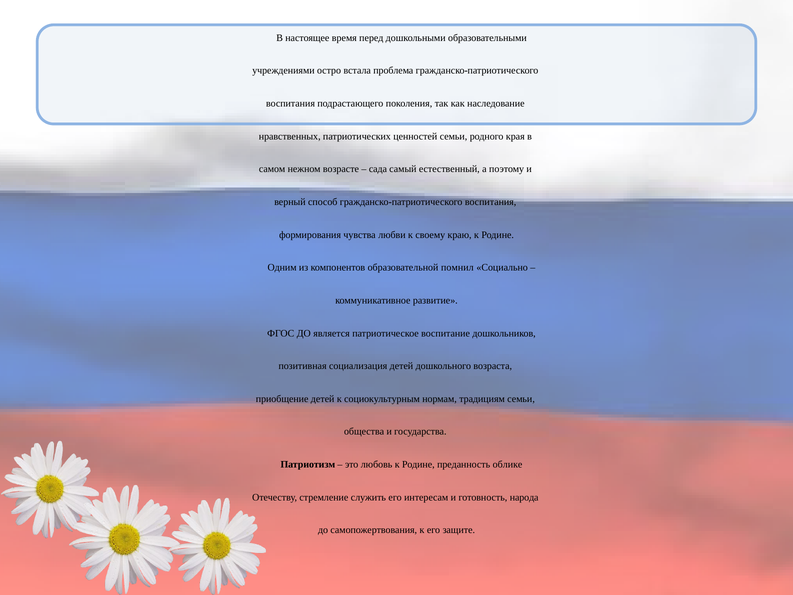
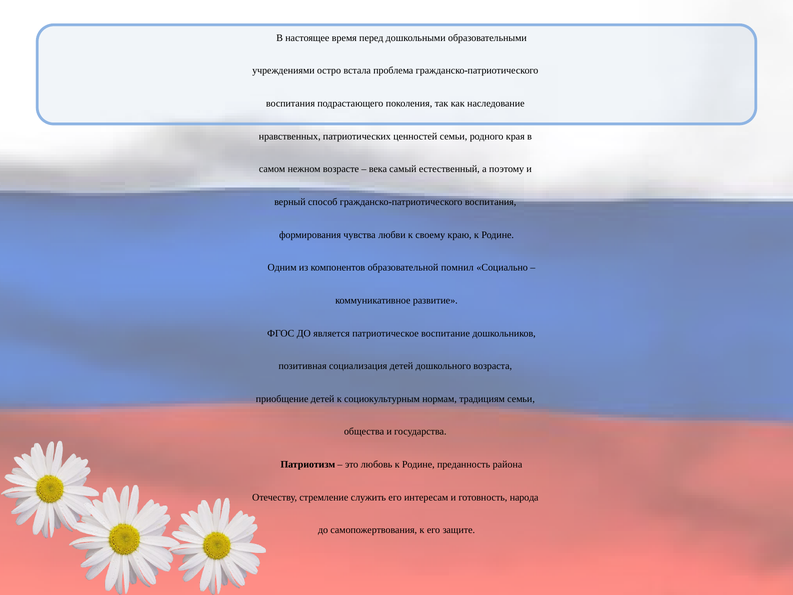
сада: сада -> века (378, 169)
облике: облике -> района (508, 464)
